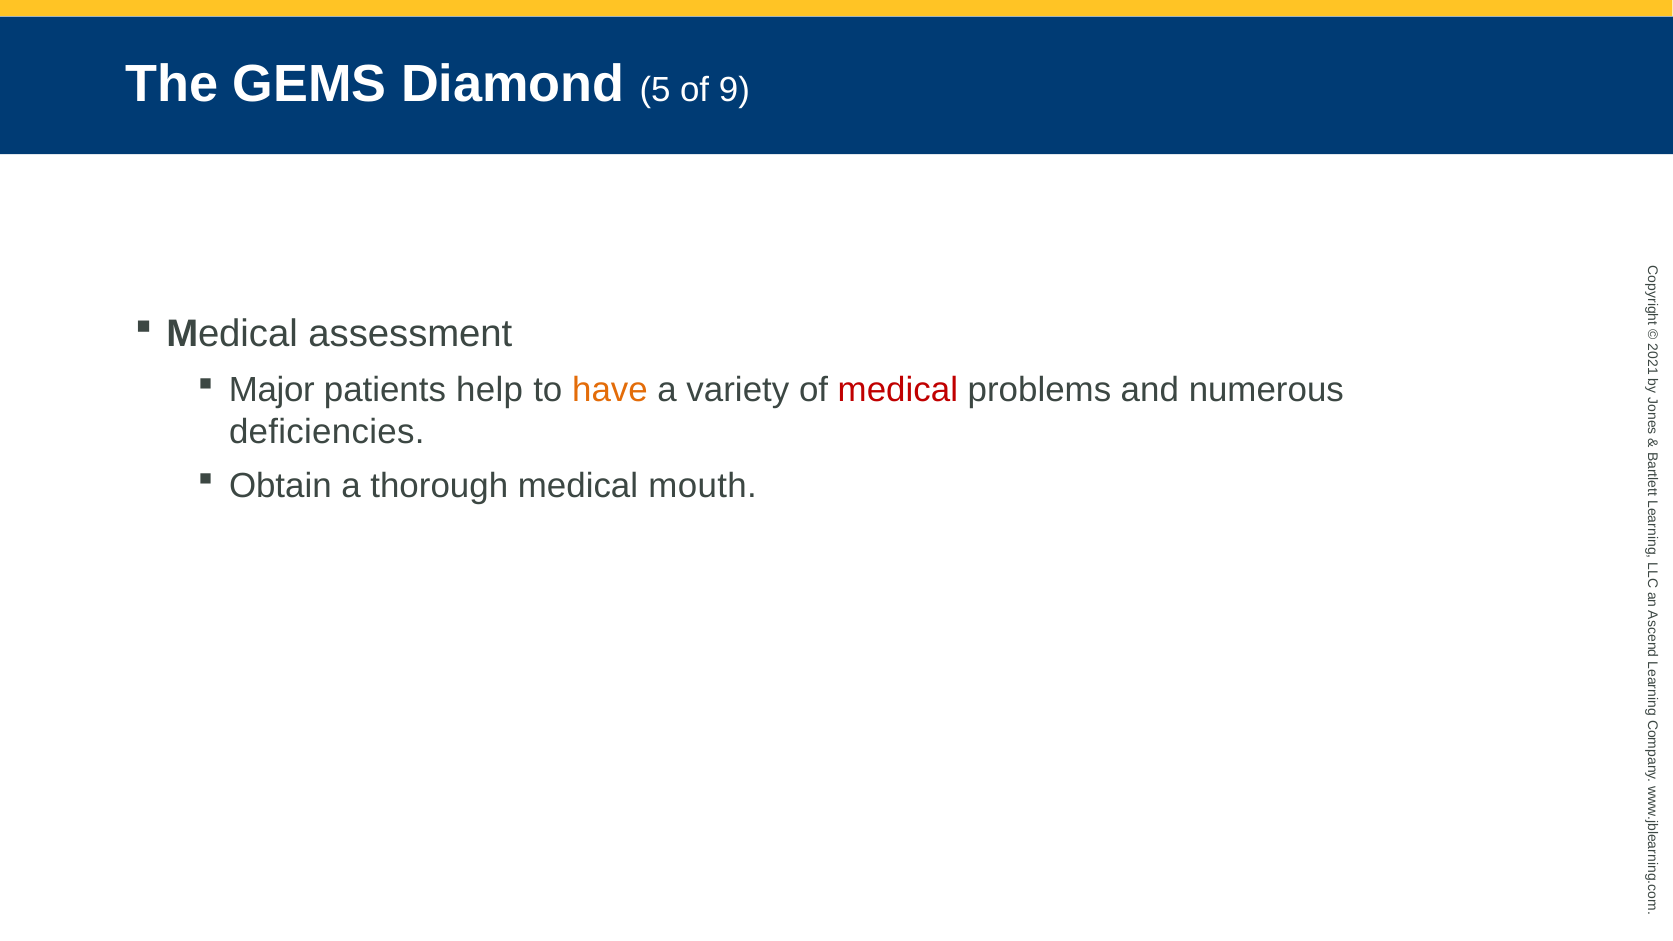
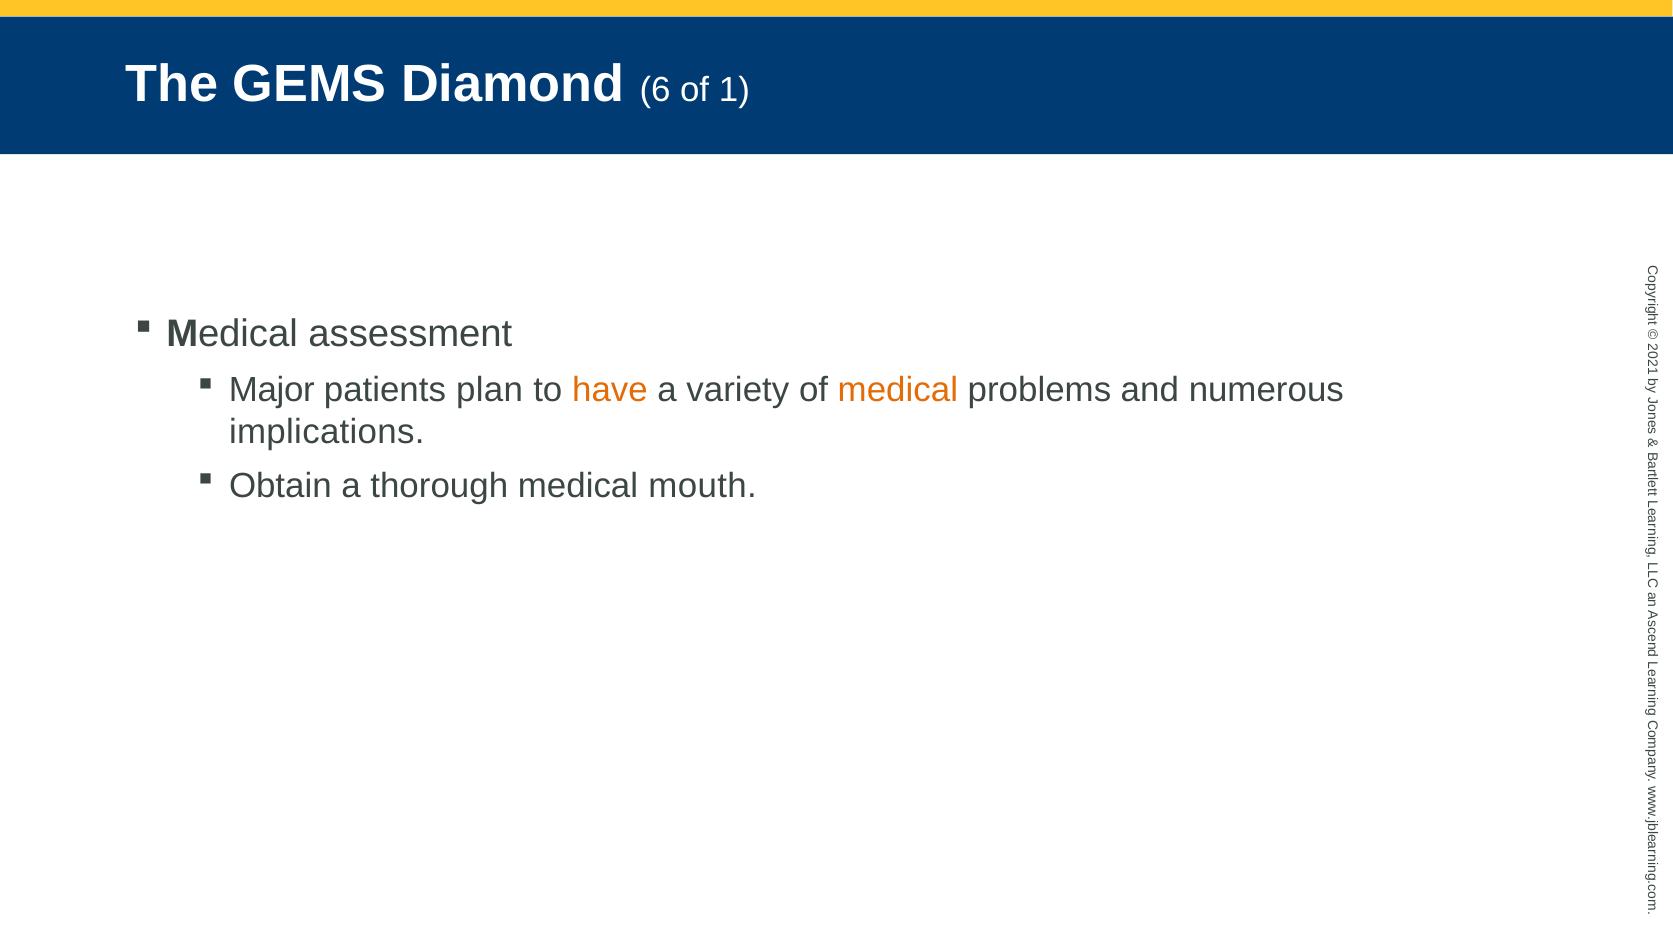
5: 5 -> 6 (655, 90)
of 9: 9 -> 1 (734, 90)
help: help -> plan (490, 390)
medical colour: red -> orange (898, 390)
deficiencies: deficiencies -> implications (327, 432)
